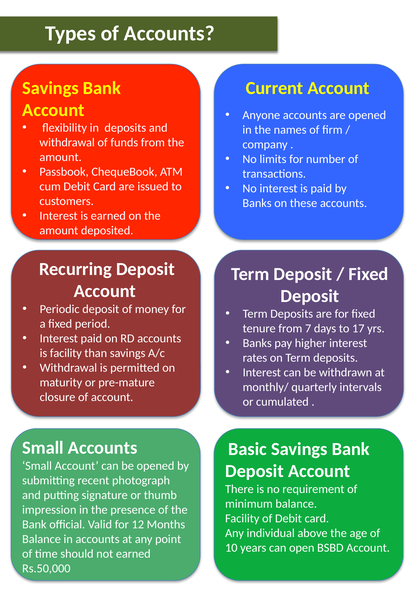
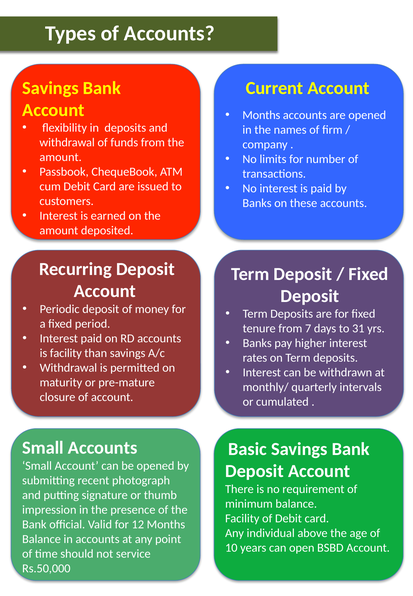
Anyone: Anyone -> Months (261, 115)
17: 17 -> 31 (358, 329)
not earned: earned -> service (133, 554)
